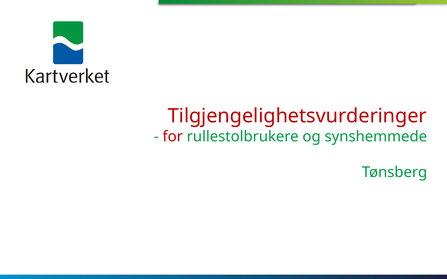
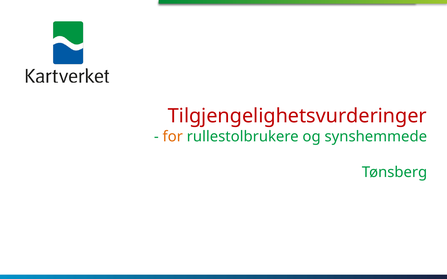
for colour: red -> orange (173, 137)
